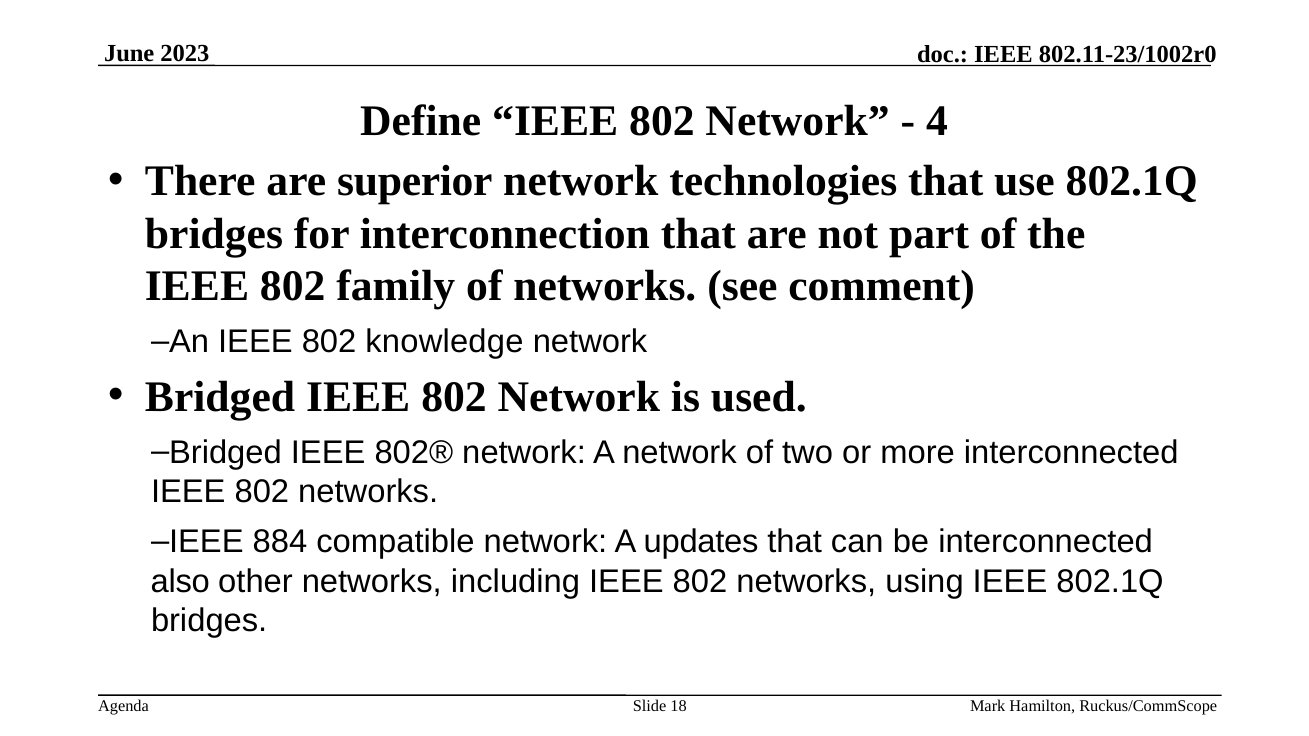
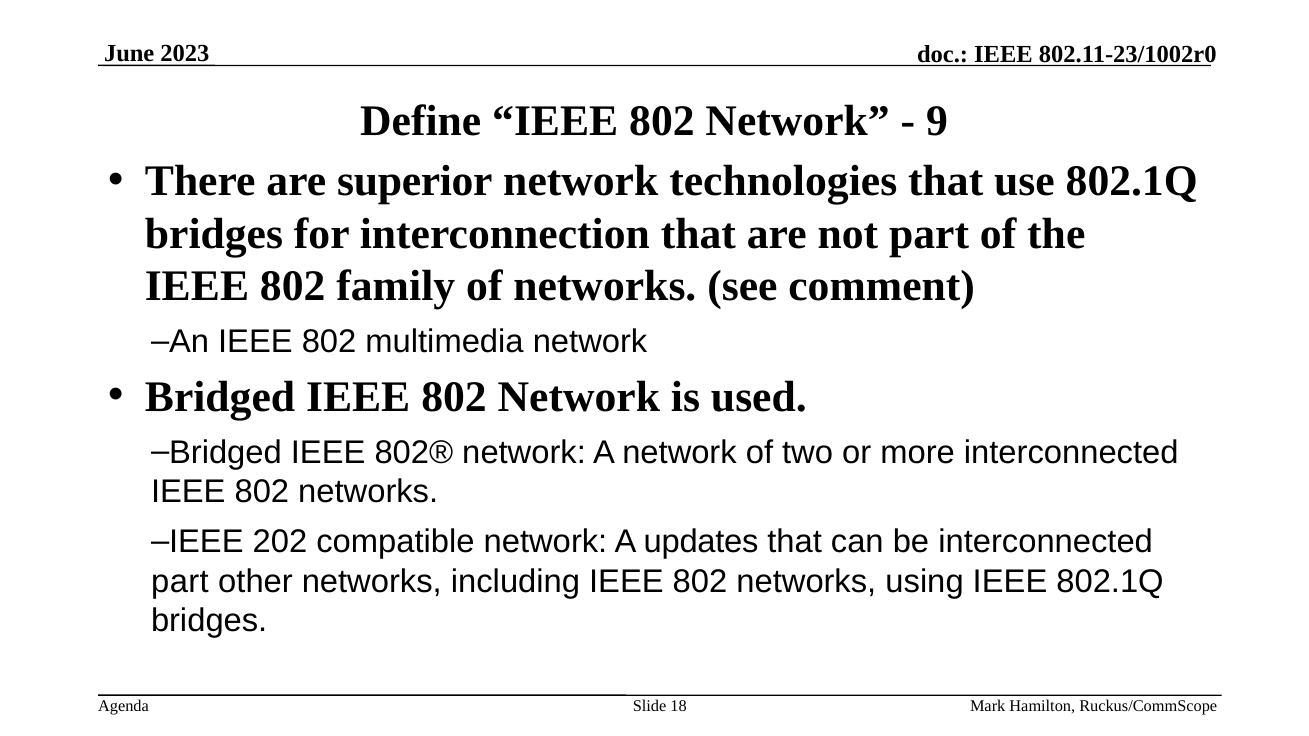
4: 4 -> 9 (937, 122)
knowledge: knowledge -> multimedia (445, 342)
884: 884 -> 202 (280, 542)
also: also -> part (180, 582)
